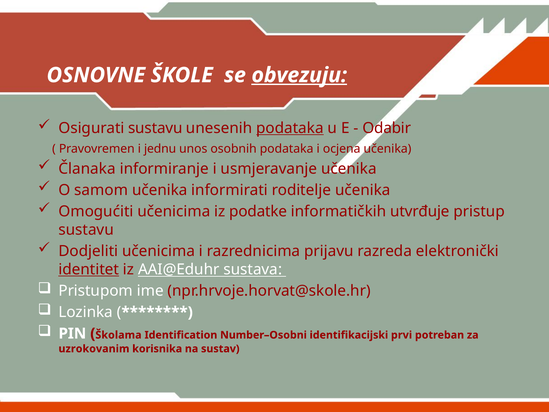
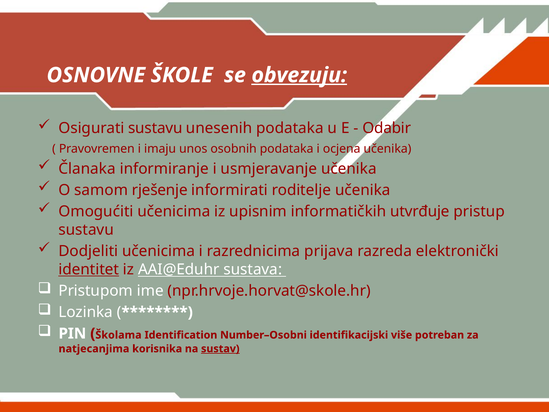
podataka underline: present -> none (290, 128)
jednu: jednu -> imaju (160, 149)
samom učenika: učenika -> rješenje (160, 190)
podatke: podatke -> upisnim (258, 211)
prijavu: prijavu -> prijava (329, 251)
prvi: prvi -> više (402, 335)
uzrokovanim: uzrokovanim -> natjecanjima (94, 349)
sustav underline: none -> present (220, 349)
